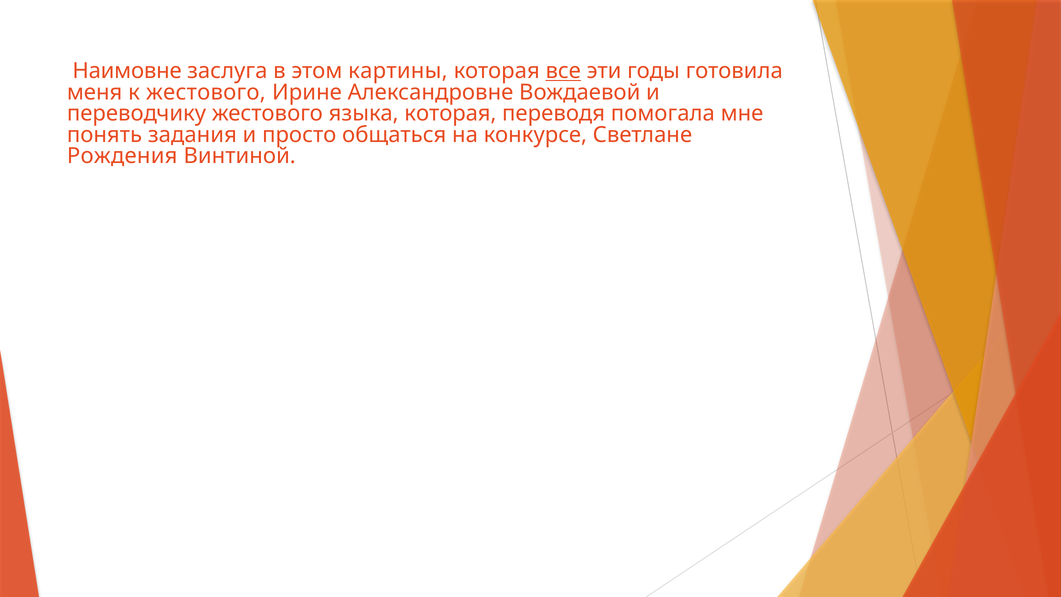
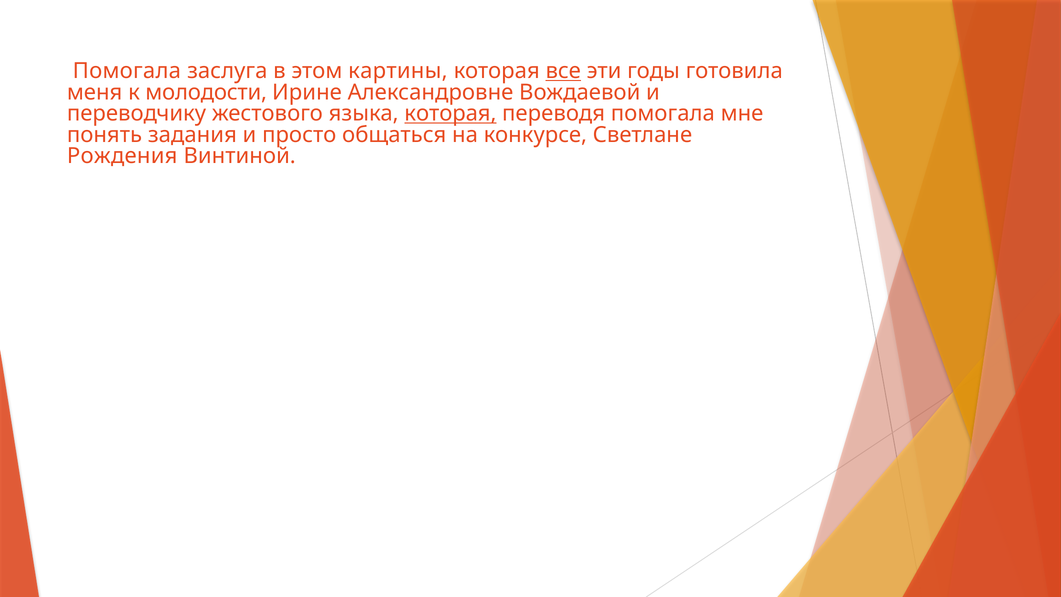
Наимовне: Наимовне -> Помогала (127, 71)
к жестового: жестового -> молодости (206, 92)
которая underline: none -> present (450, 113)
